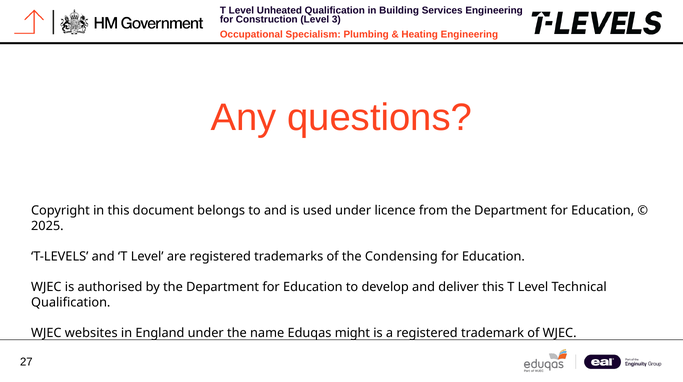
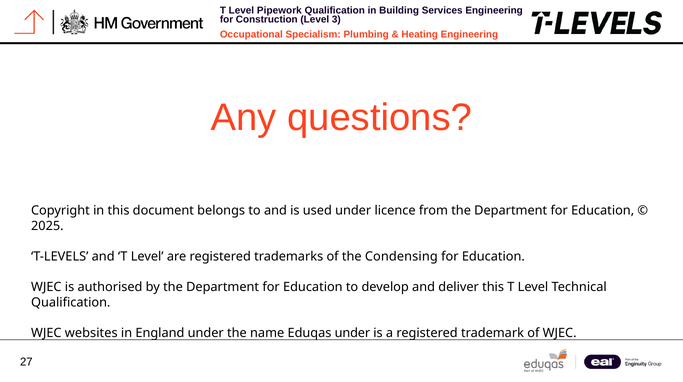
Unheated: Unheated -> Pipework (279, 10)
Eduqas might: might -> under (352, 333)
